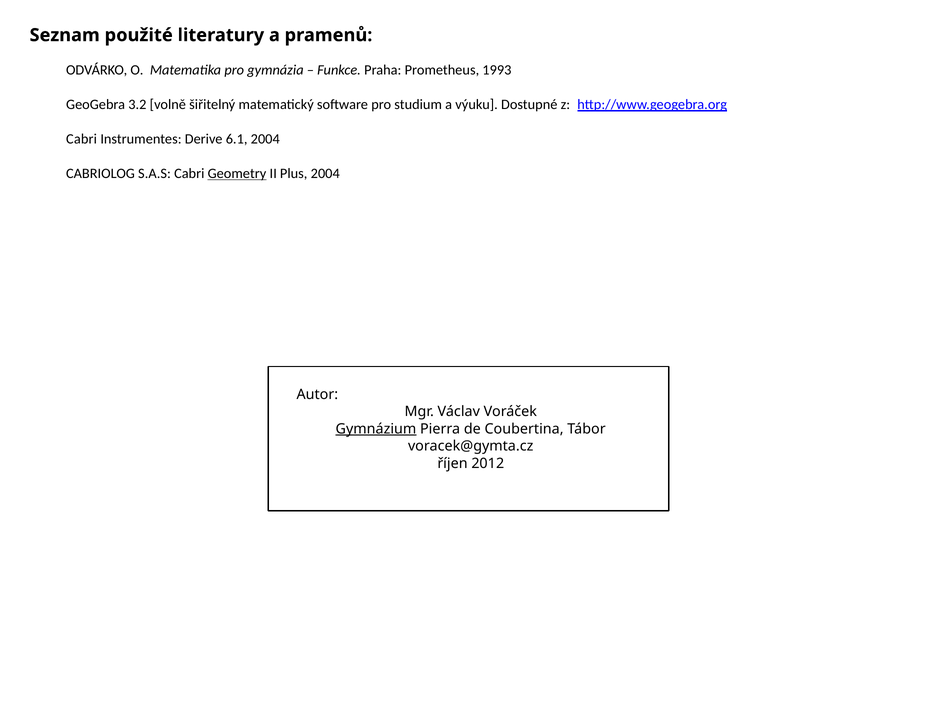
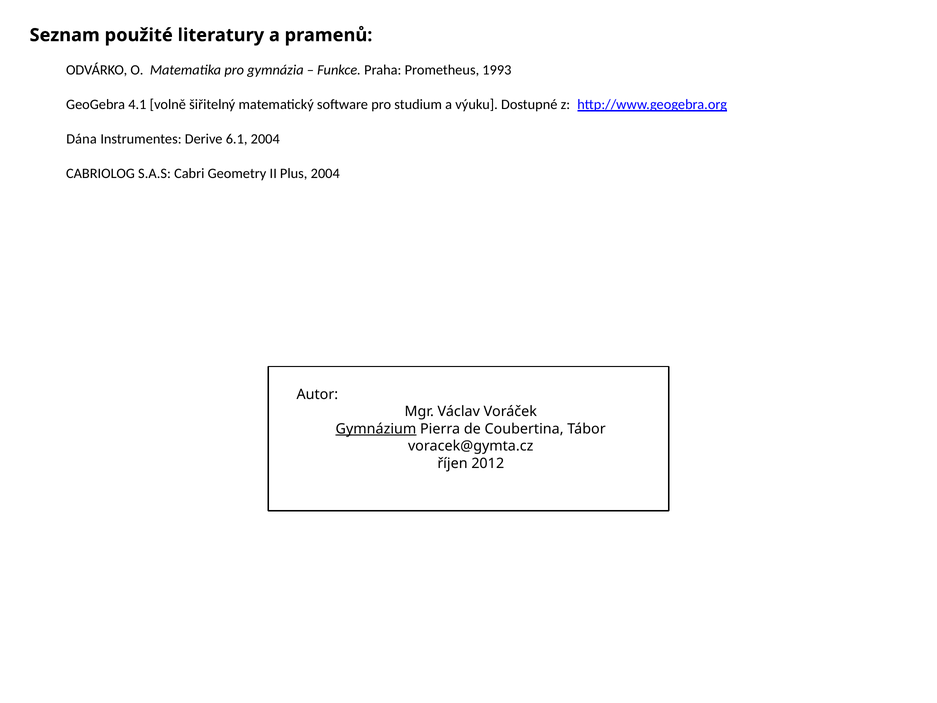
3.2: 3.2 -> 4.1 (137, 104)
Cabri: Cabri -> Dána (82, 139)
Geometry underline: present -> none (237, 174)
